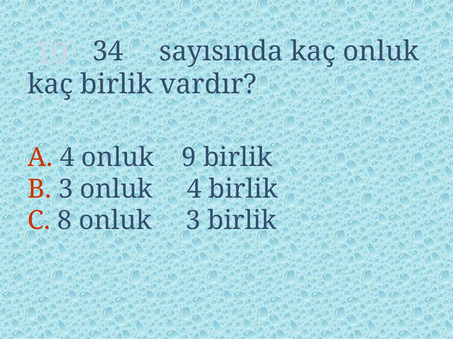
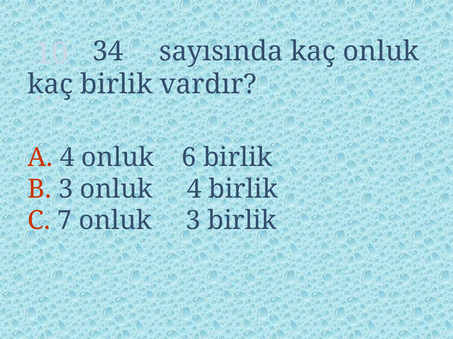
9: 9 -> 6 (189, 158)
8: 8 -> 7 (65, 221)
